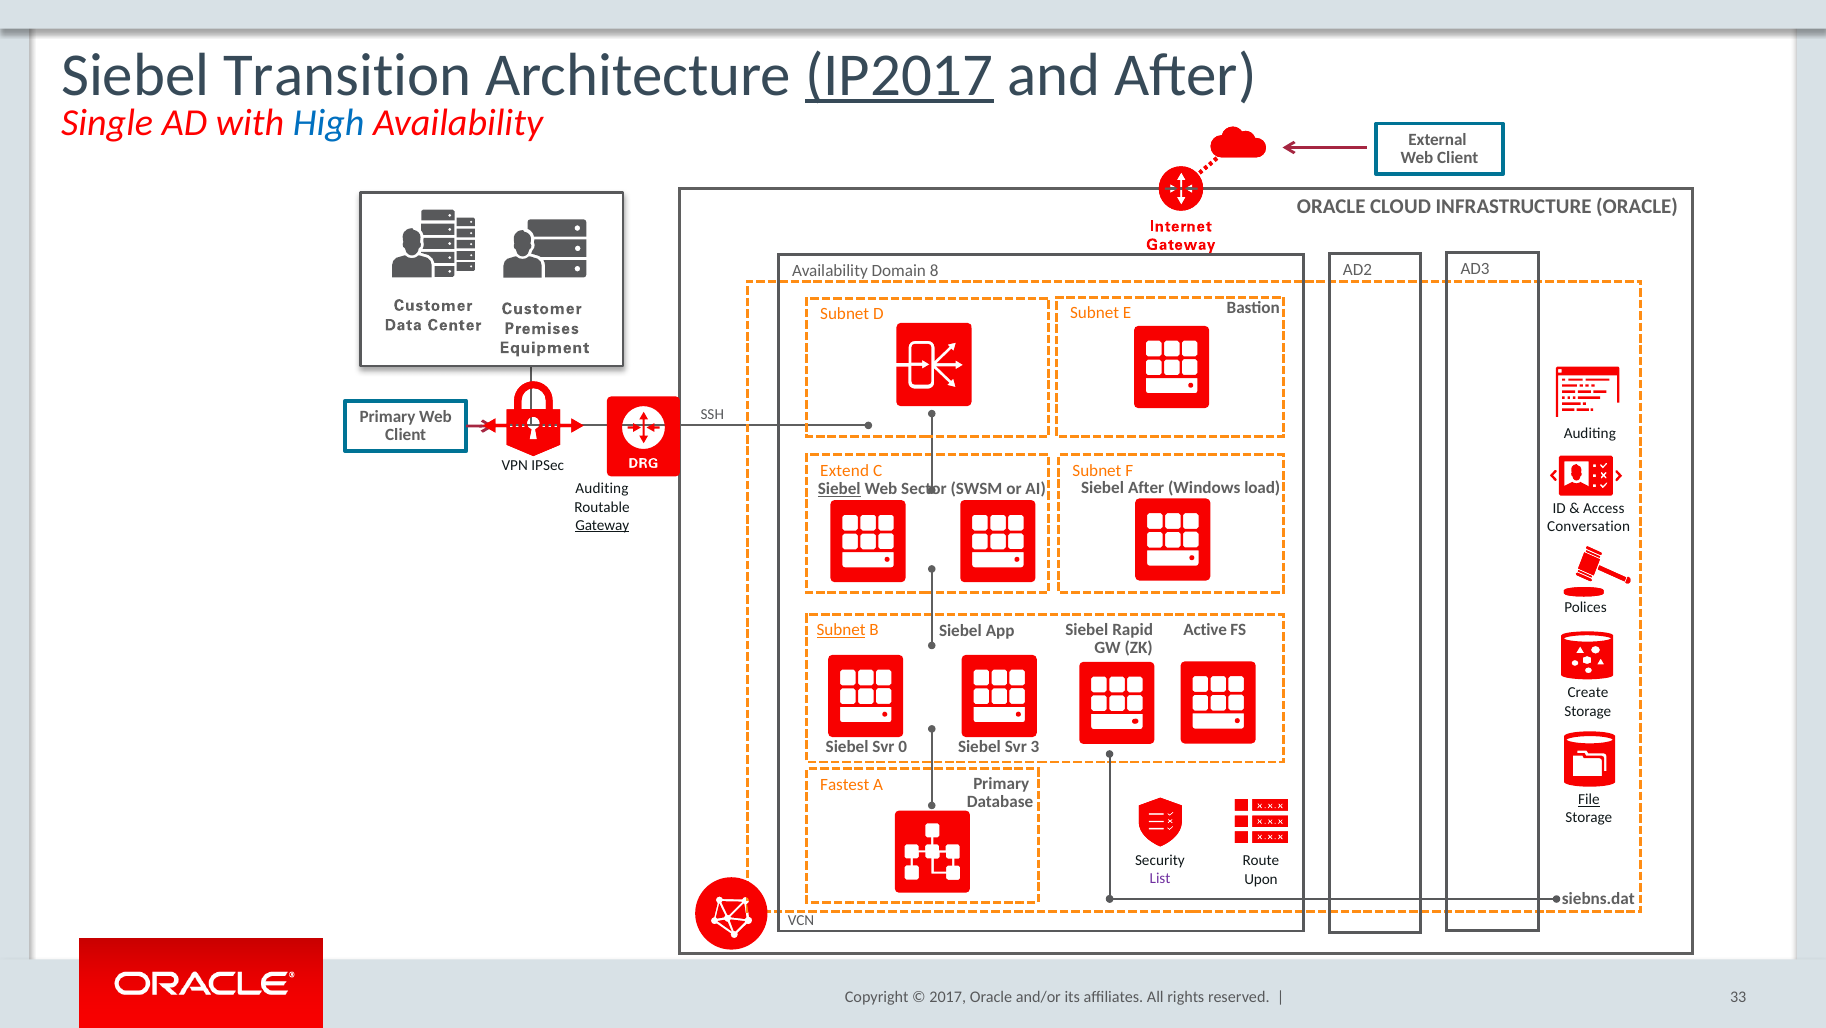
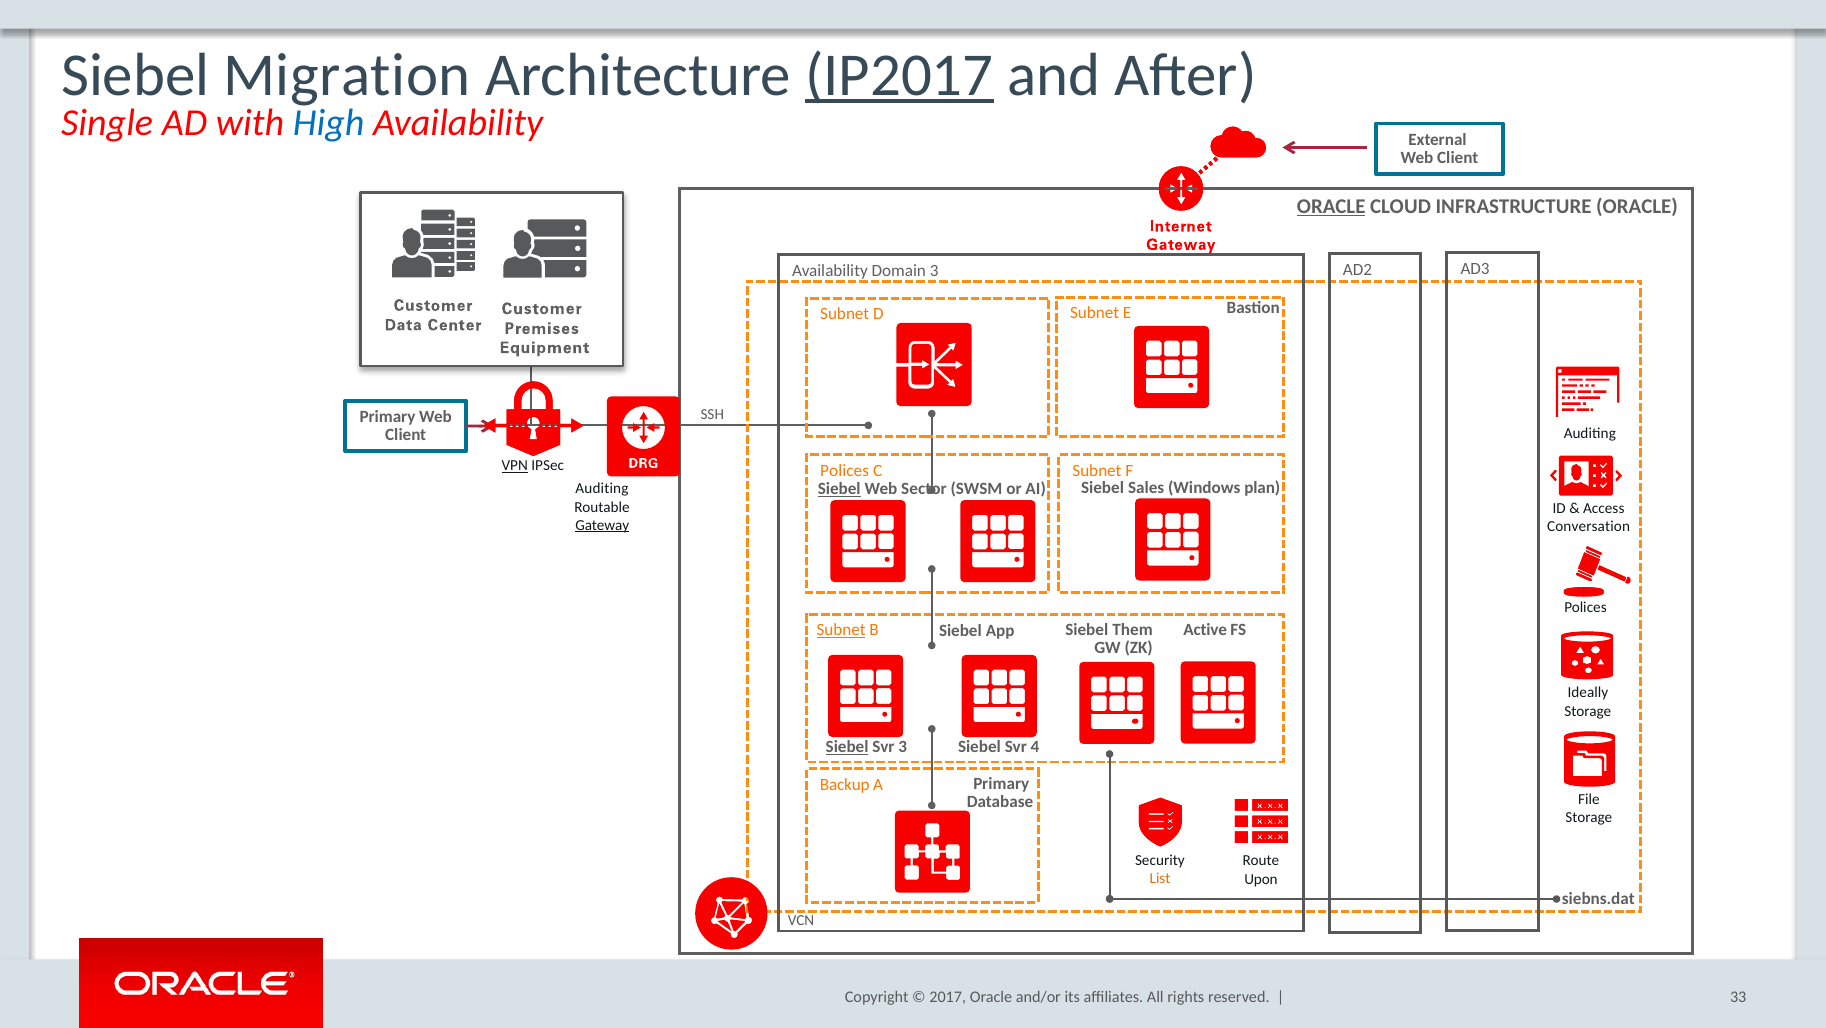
Transition: Transition -> Migration (347, 75)
ORACLE underline: none -> present (1331, 207)
Domain 8: 8 -> 3 (934, 271)
VPN underline: none -> present (515, 465)
Extend: Extend -> Polices (845, 470)
Siebel After: After -> Sales (1146, 487)
load: load -> plan (1262, 487)
Rapid: Rapid -> Them (1133, 629)
Create: Create -> Ideally (1588, 692)
Siebel underline: none -> present (847, 746)
Svr 0: 0 -> 3 (903, 746)
3: 3 -> 4 (1035, 746)
Fastest: Fastest -> Backup (845, 784)
File underline: present -> none (1589, 799)
List colour: purple -> orange (1160, 878)
